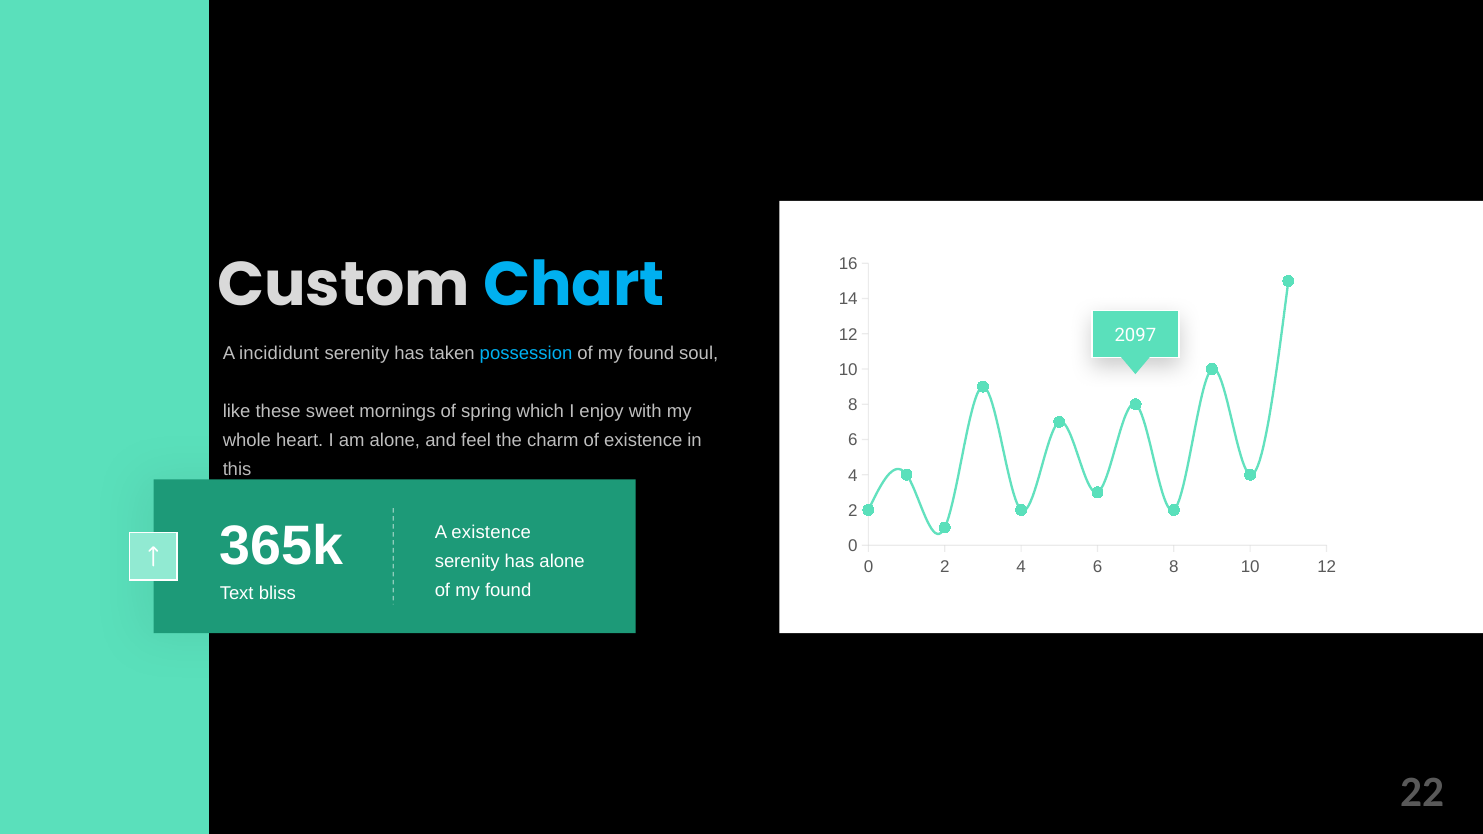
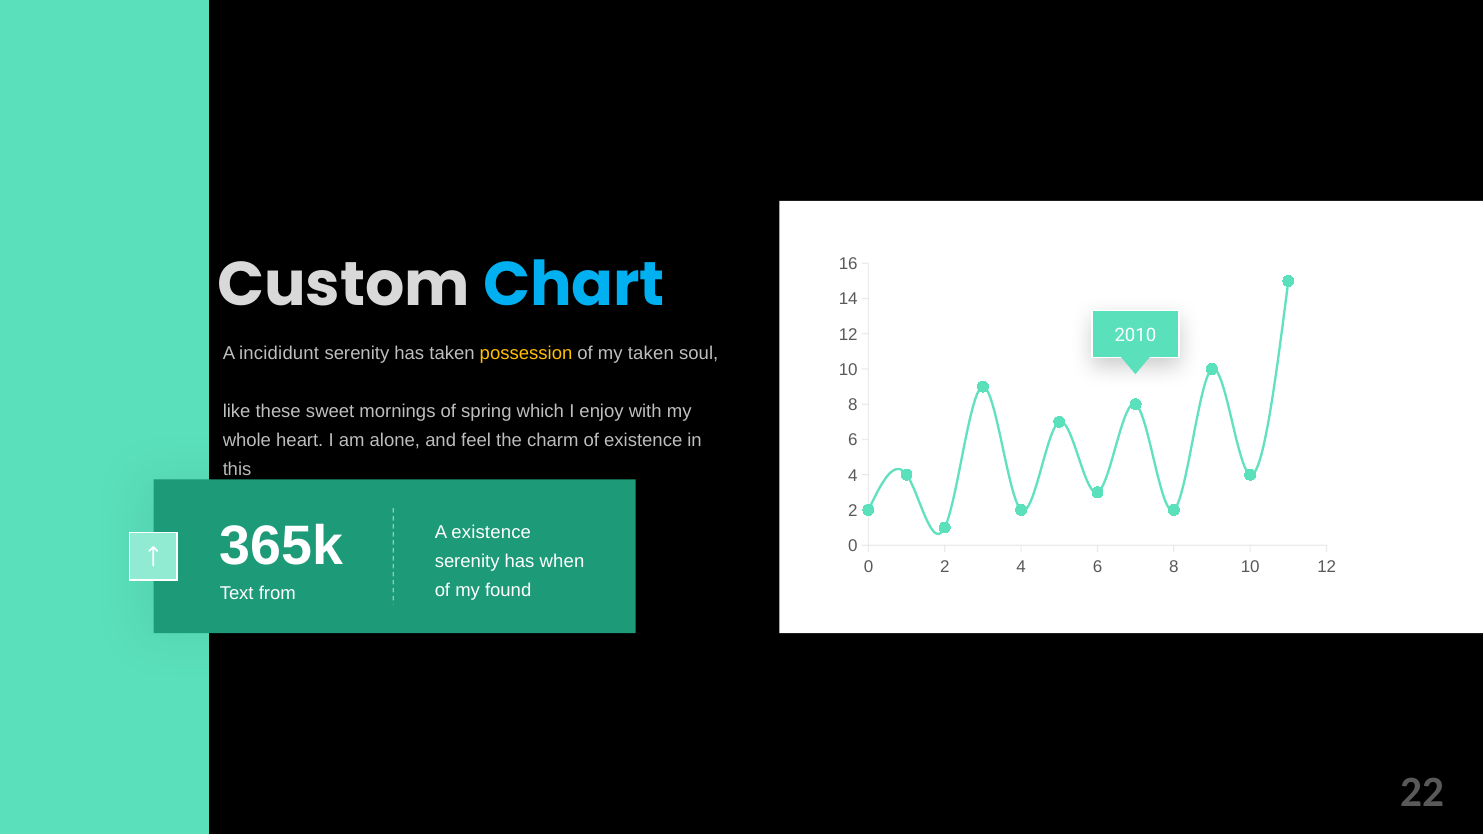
2097: 2097 -> 2010 (1135, 336)
possession colour: light blue -> yellow (526, 354)
found: found -> taken (651, 354)
has alone: alone -> when (562, 562)
bliss: bliss -> from (277, 594)
